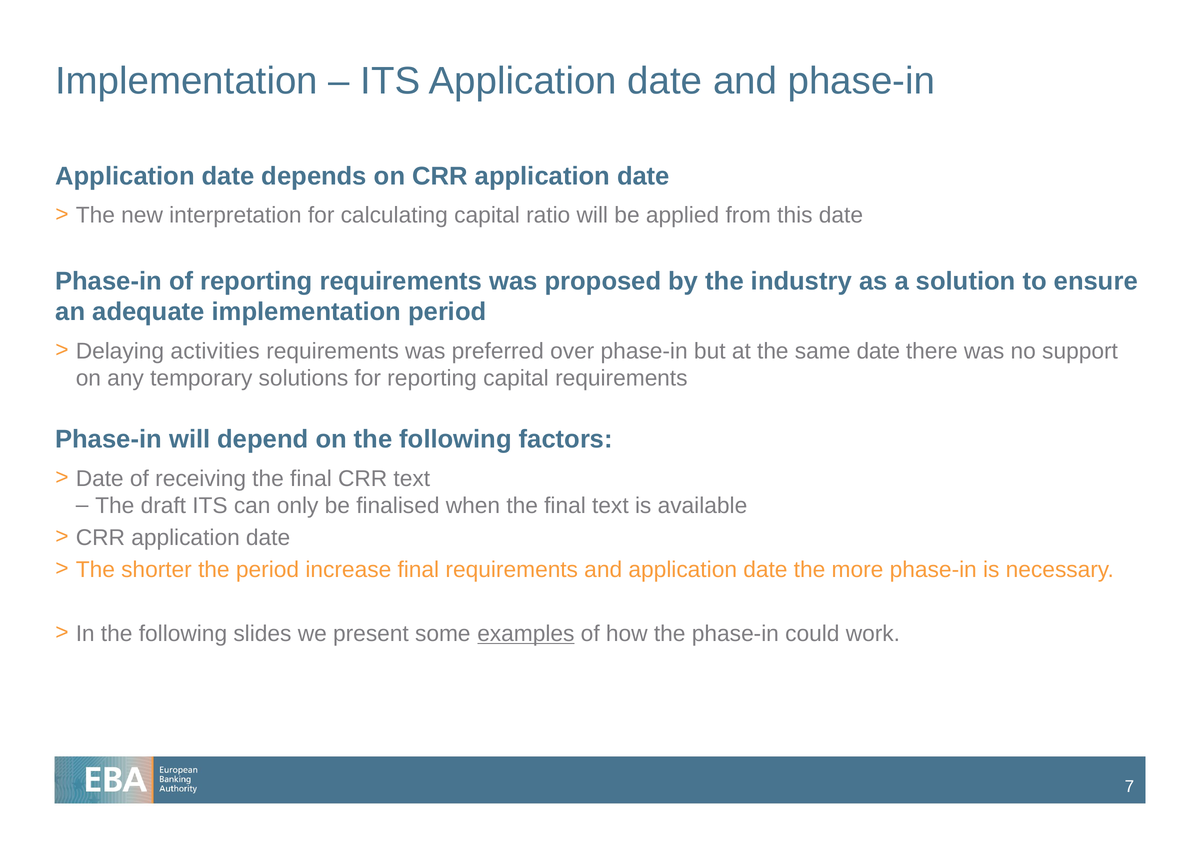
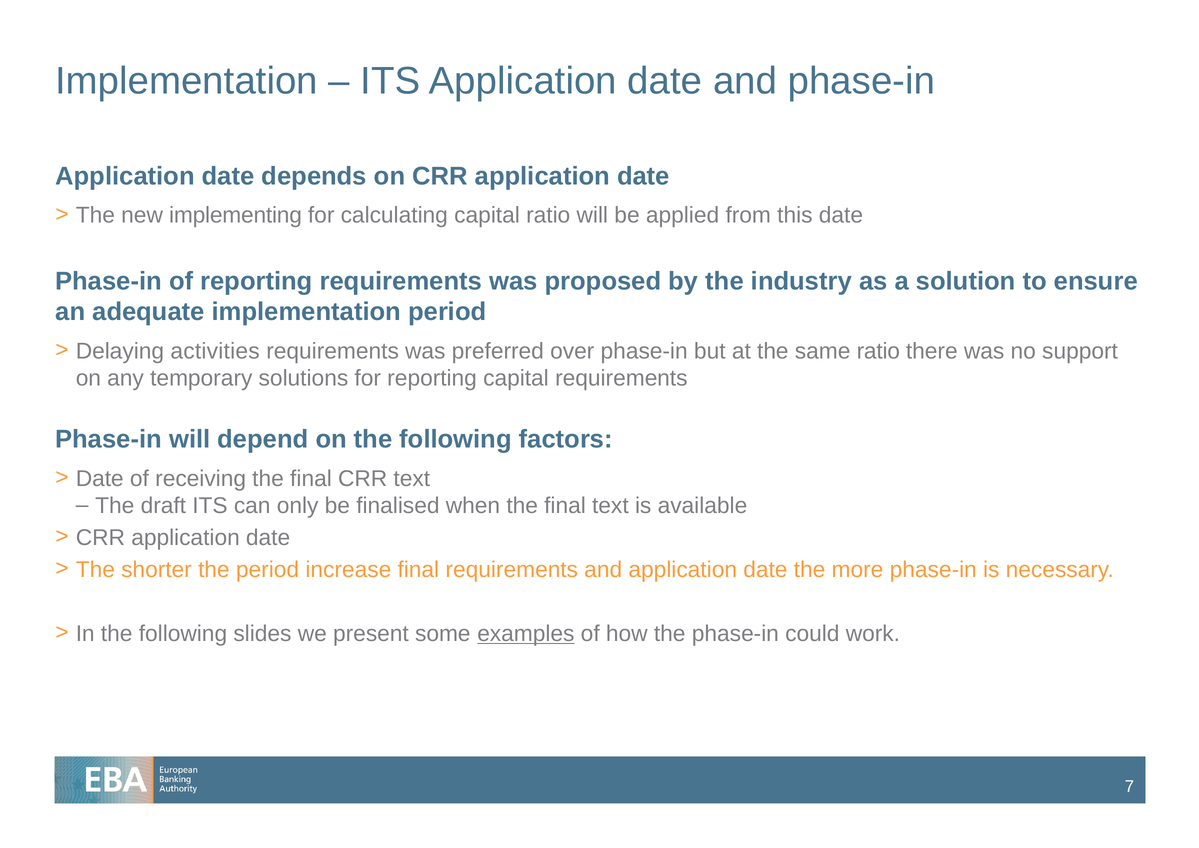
interpretation: interpretation -> implementing (236, 215)
same date: date -> ratio (878, 351)
